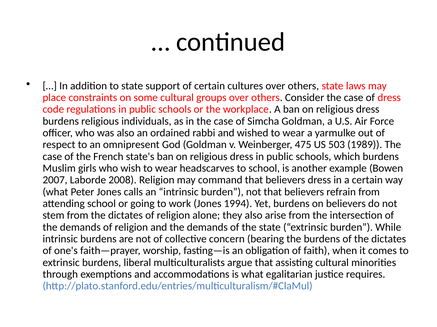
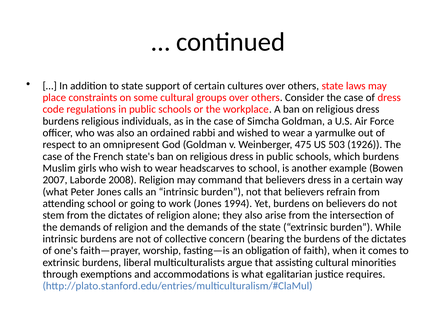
1989: 1989 -> 1926 (365, 145)
